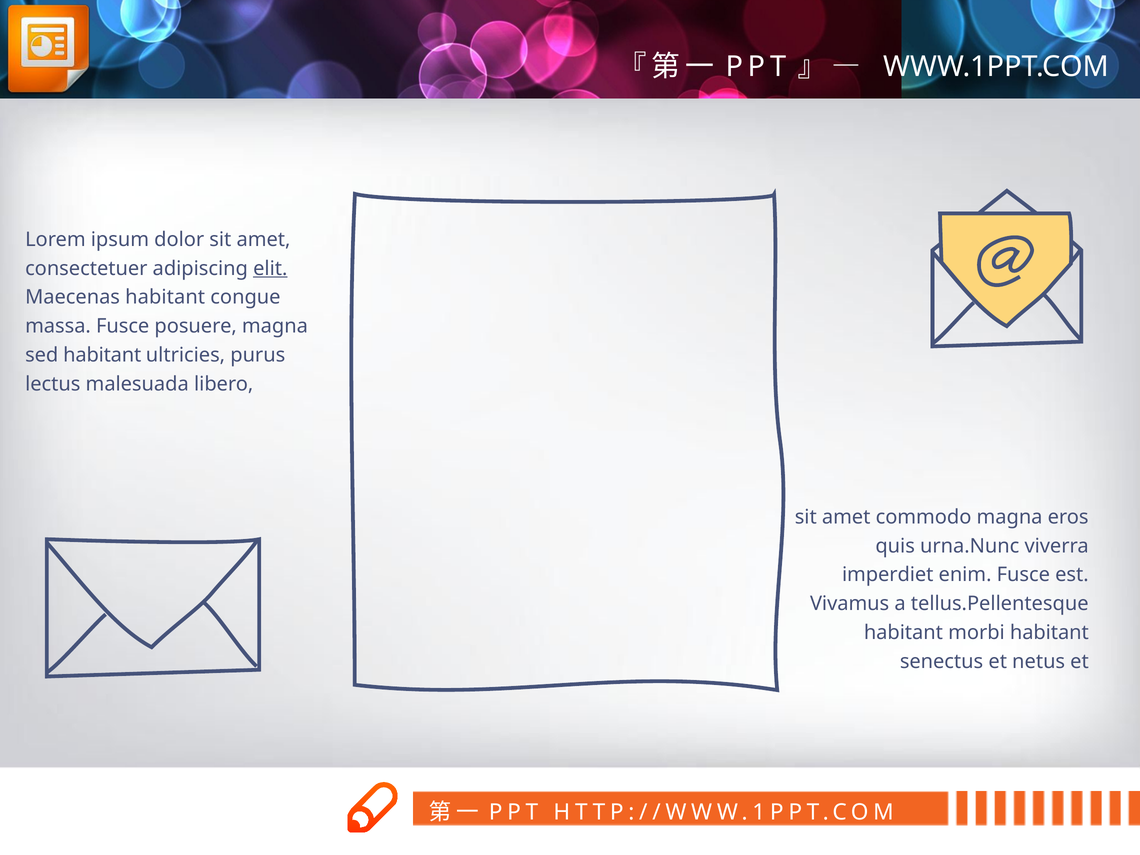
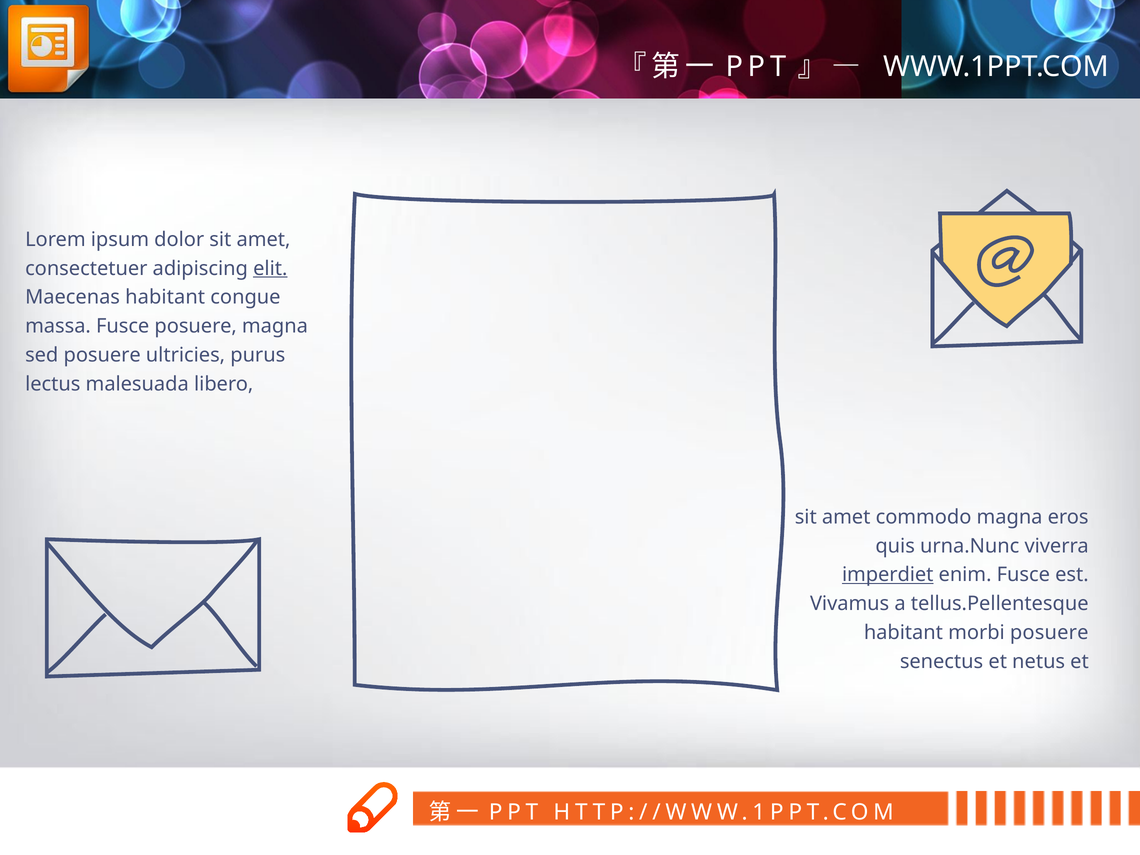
sed habitant: habitant -> posuere (102, 355)
imperdiet underline: none -> present (888, 575)
morbi habitant: habitant -> posuere (1049, 633)
